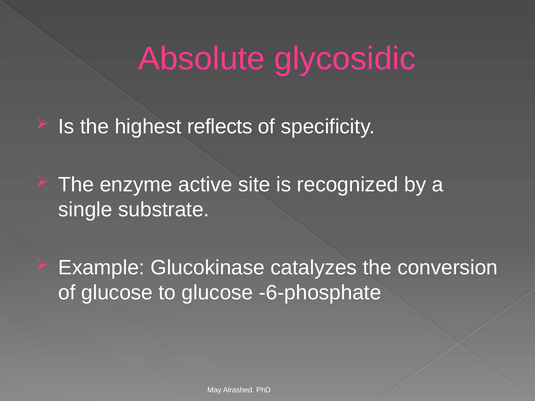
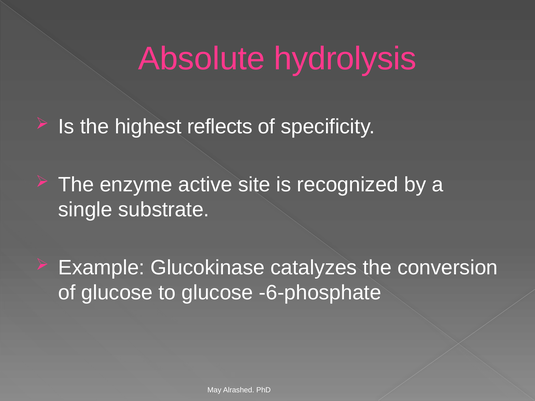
glycosidic: glycosidic -> hydrolysis (345, 59)
